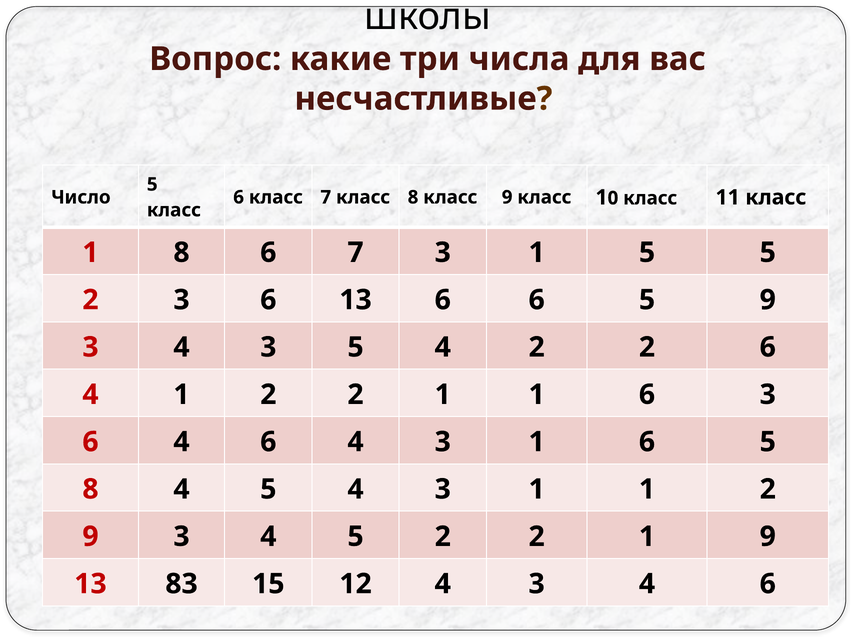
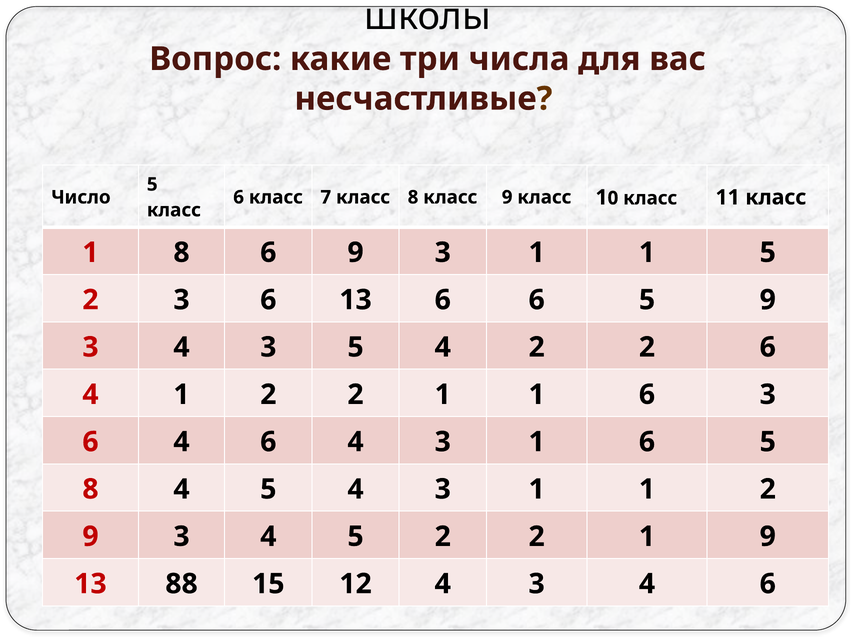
6 7: 7 -> 9 (356, 253)
5: 5 -> 1 (647, 253)
83: 83 -> 88 (182, 584)
